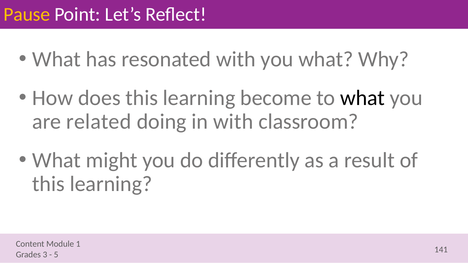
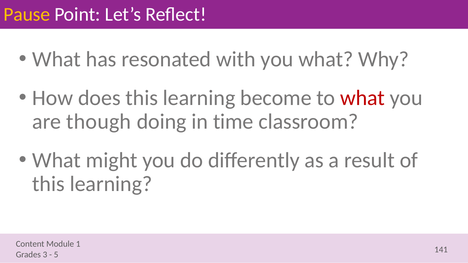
what colour: black -> red (363, 98)
related: related -> though (99, 122)
in with: with -> time (233, 122)
